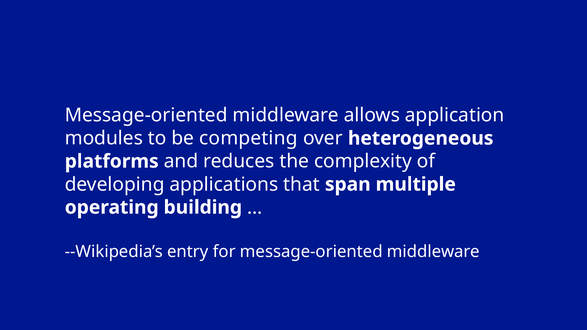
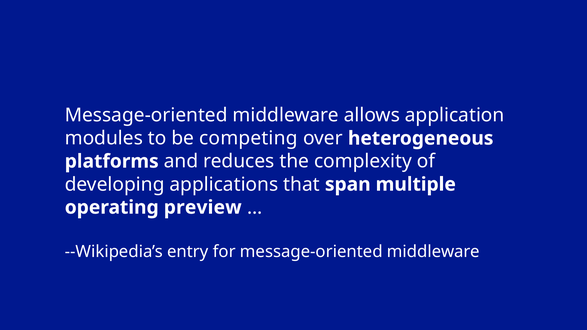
building: building -> preview (203, 207)
